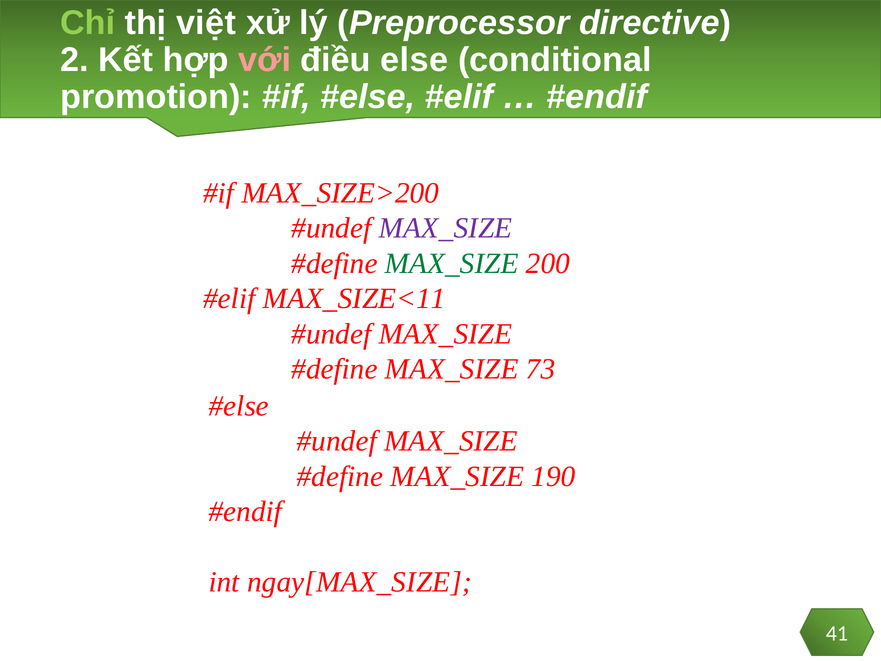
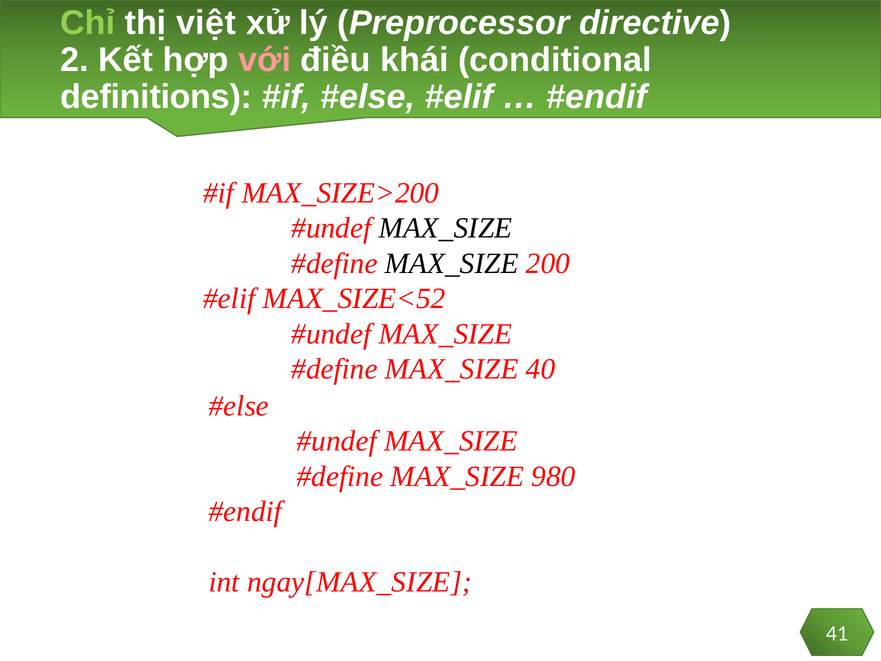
else: else -> khái (414, 60)
promotion: promotion -> definitions (156, 97)
MAX_SIZE colour: purple -> black (445, 228)
MAX_SIZE colour: green -> black (452, 263)
MAX_SIZE<11: MAX_SIZE<11 -> MAX_SIZE<52 (354, 299)
73: 73 -> 40 (541, 369)
190: 190 -> 980 (554, 476)
